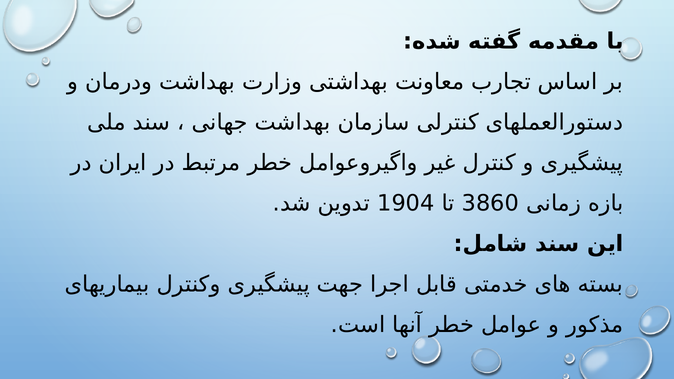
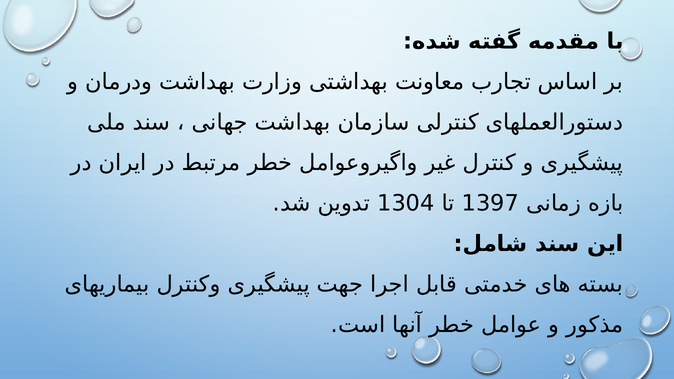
1904: 1904 -> 1304 (406, 203)
3860: 3860 -> 1397 (490, 203)
